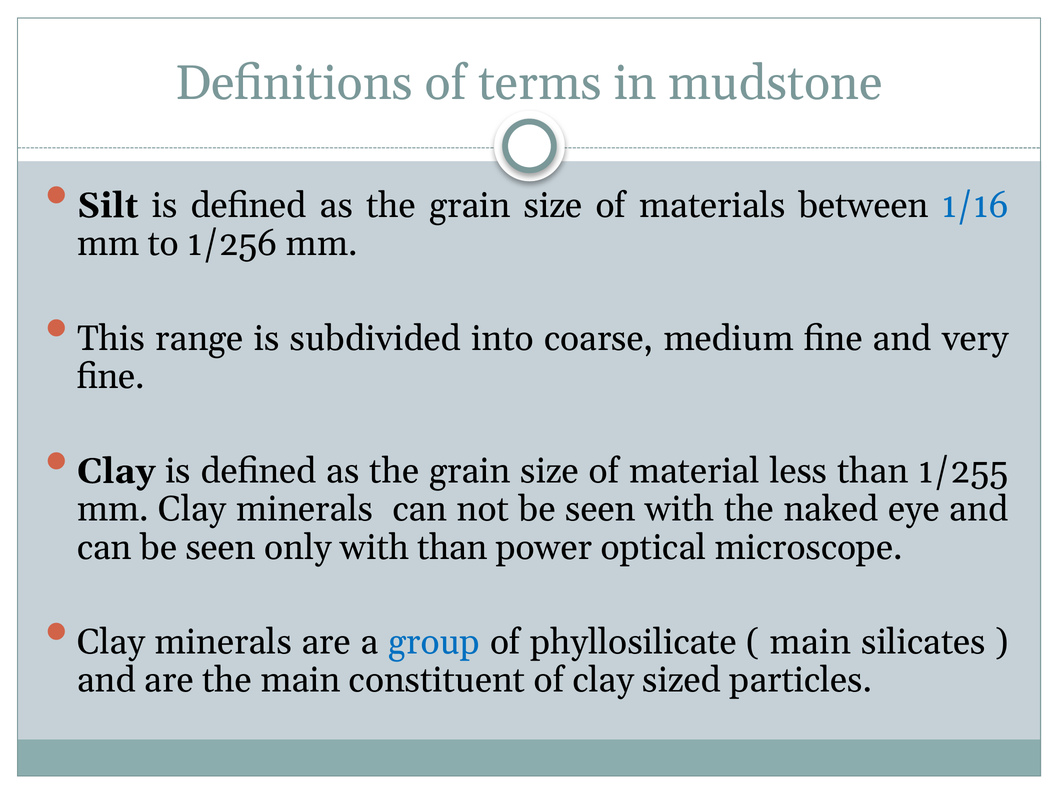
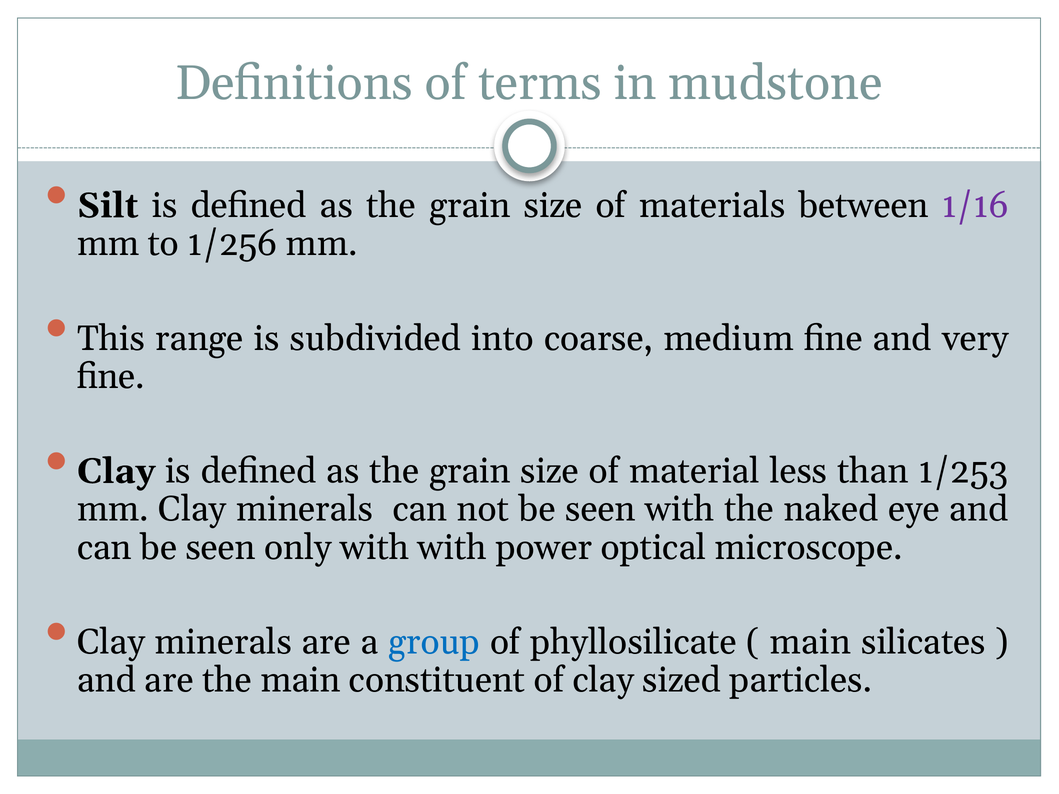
1/16 colour: blue -> purple (975, 206)
1/255: 1/255 -> 1/253 (963, 471)
with than: than -> with (452, 548)
